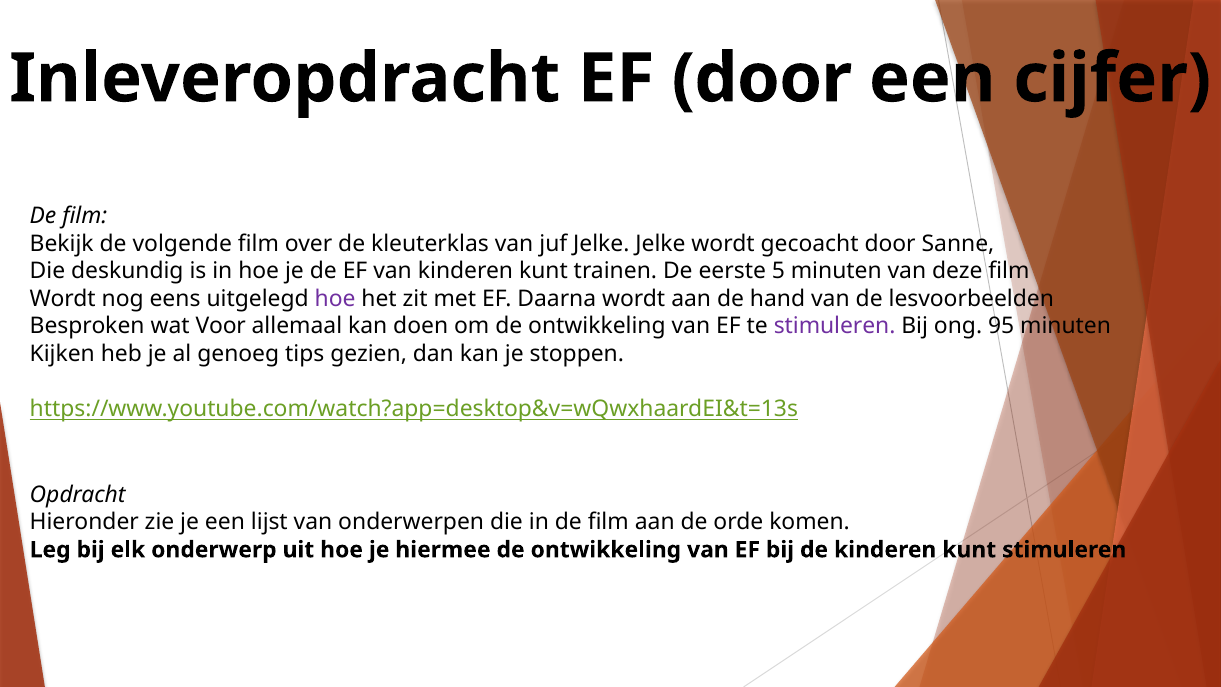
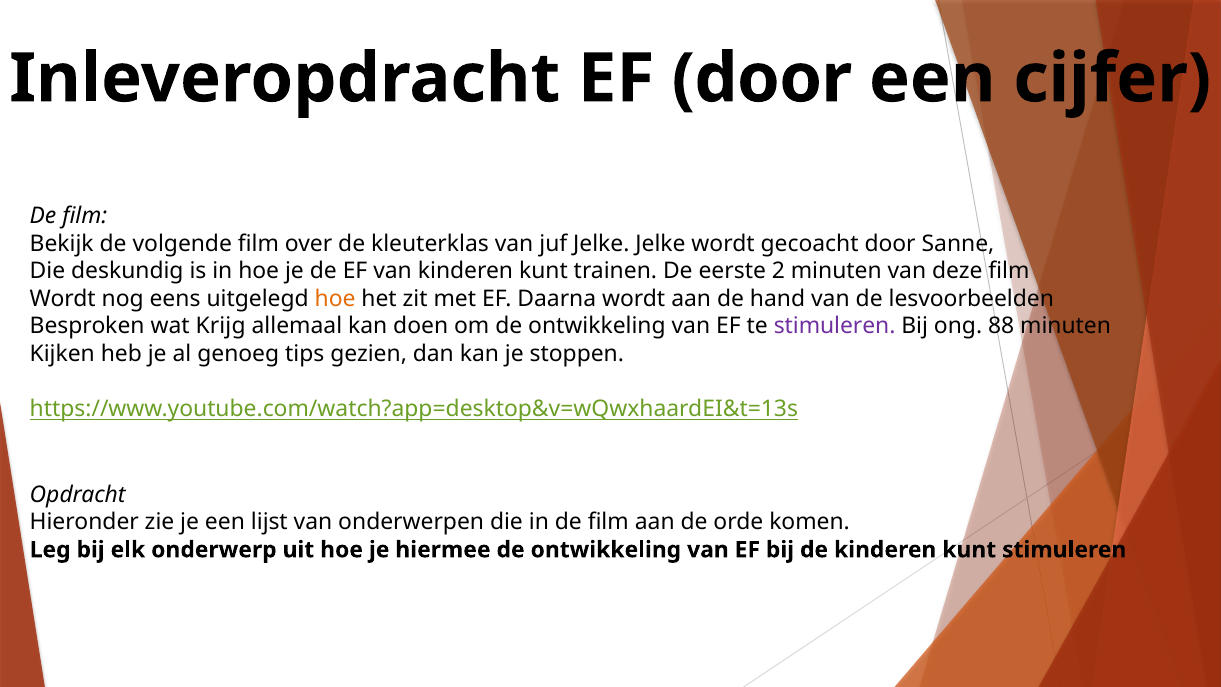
5: 5 -> 2 (778, 271)
hoe colour: purple -> orange (335, 299)
Voor: Voor -> Krijg (221, 326)
95: 95 -> 88 (1001, 326)
